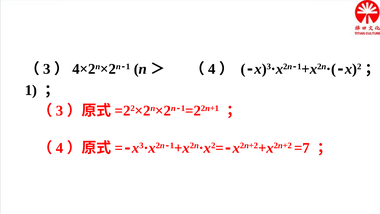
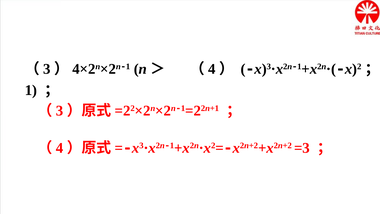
=7: =7 -> =3 (302, 148)
